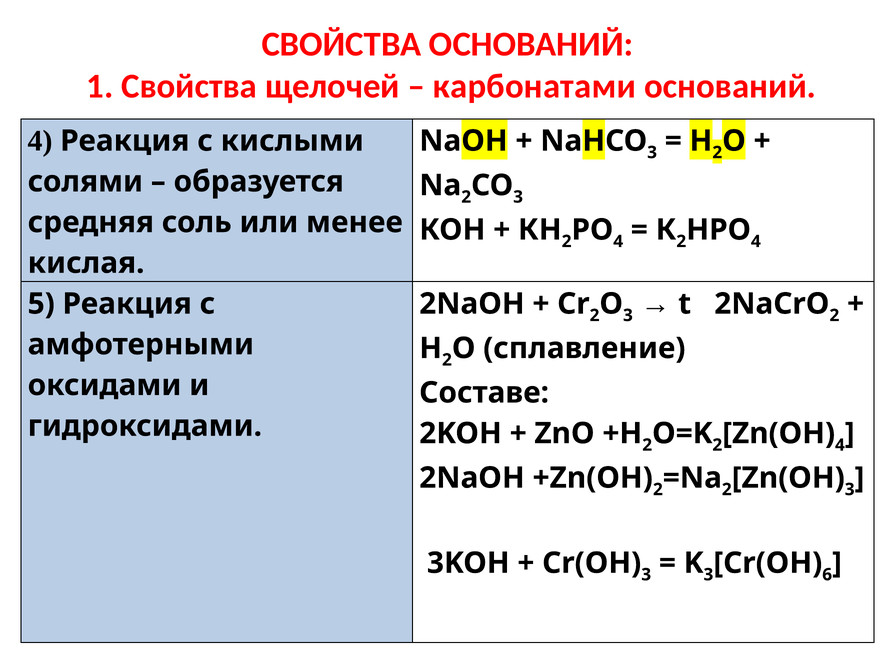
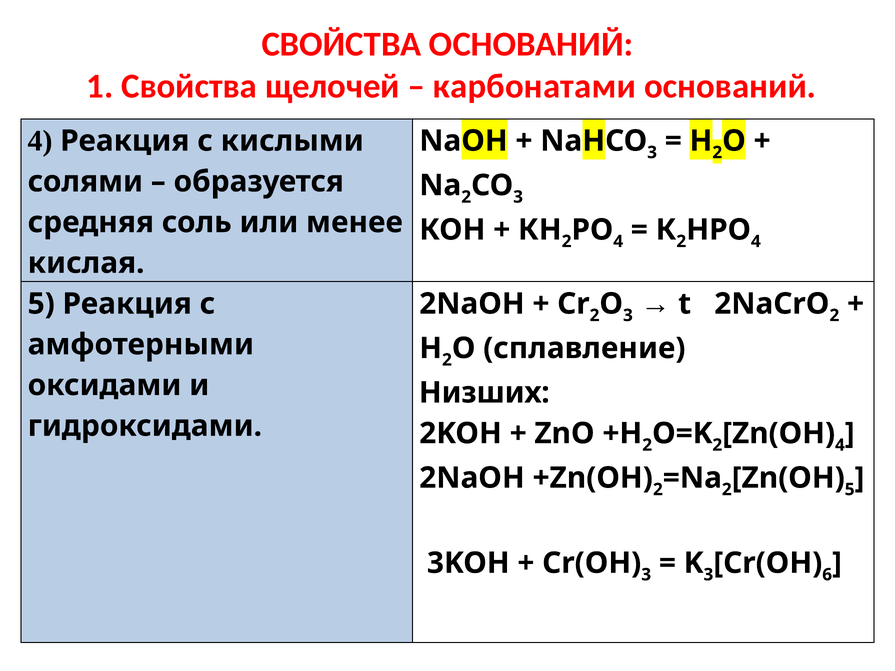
Составе: Составе -> Низших (484, 393)
3: 3 -> 5 (850, 490)
